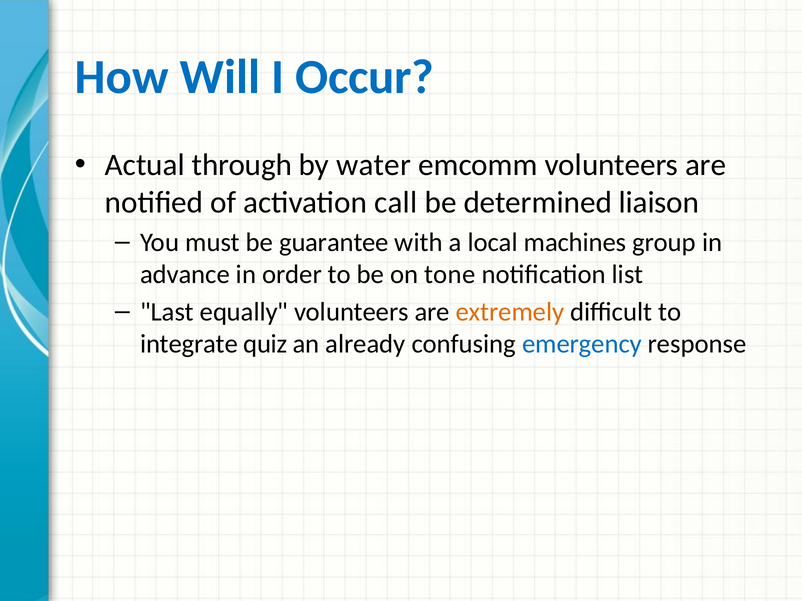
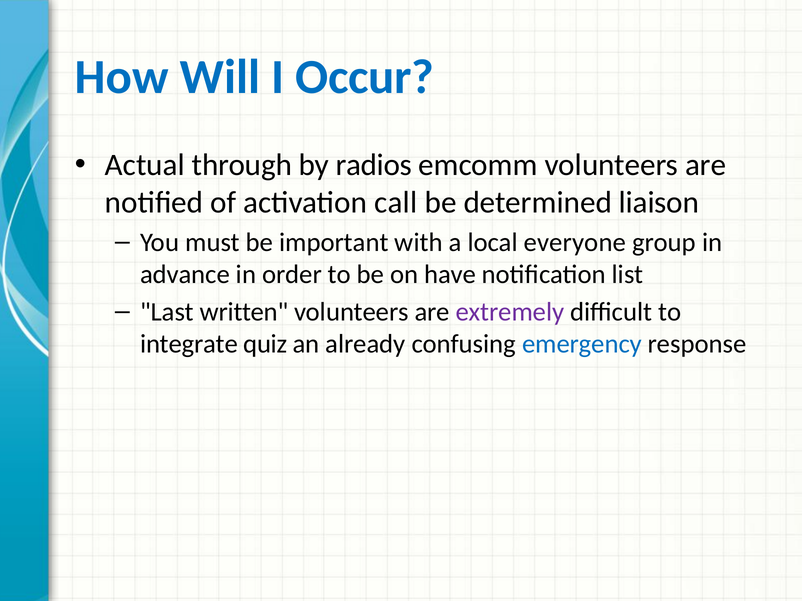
water: water -> radios (374, 165)
guarantee: guarantee -> important (334, 243)
machines: machines -> everyone (575, 243)
tone: tone -> have (450, 275)
equally: equally -> written (244, 312)
extremely colour: orange -> purple (510, 312)
